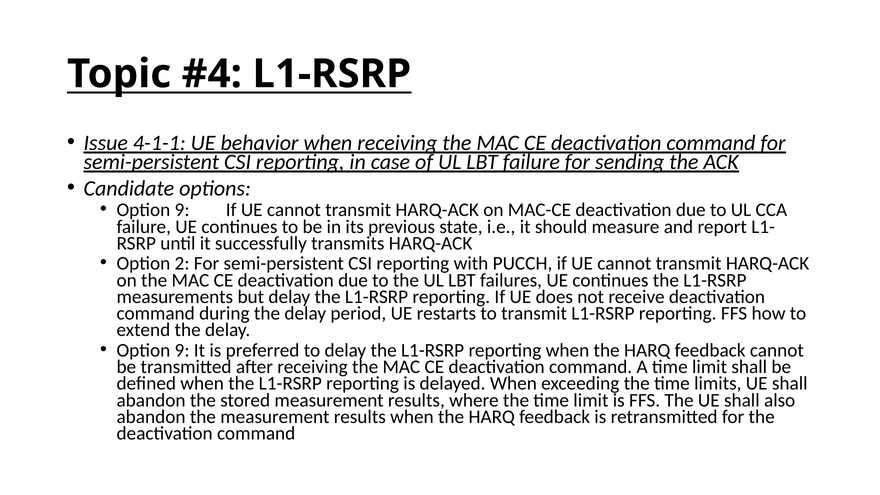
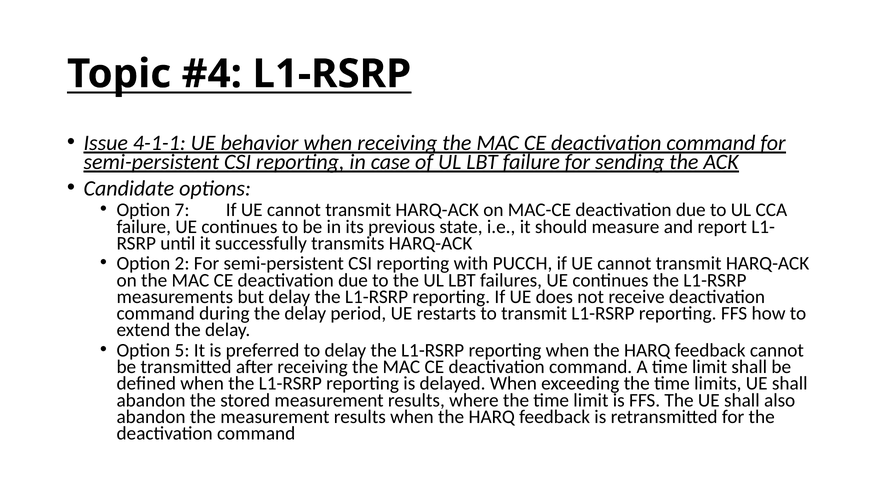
9: 9 -> 7 (182, 210)
9: 9 -> 5 (182, 350)
